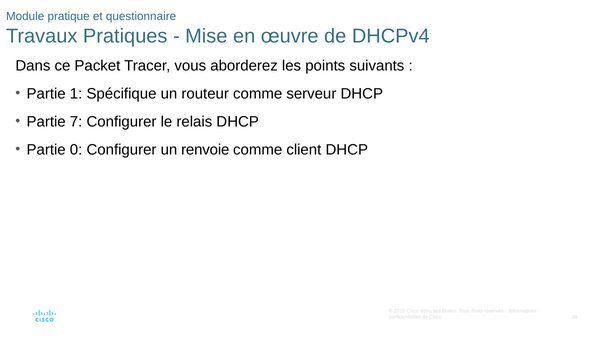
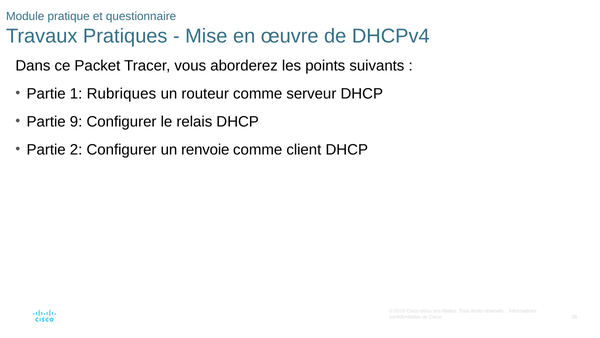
Spécifique: Spécifique -> Rubriques (121, 93)
7: 7 -> 9 (76, 121)
0: 0 -> 2 (76, 150)
